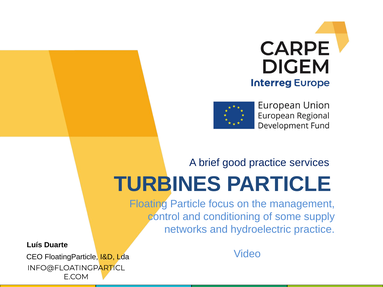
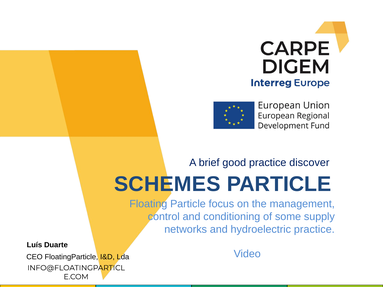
services: services -> discover (309, 163)
TURBINES: TURBINES -> SCHEMES (167, 184)
